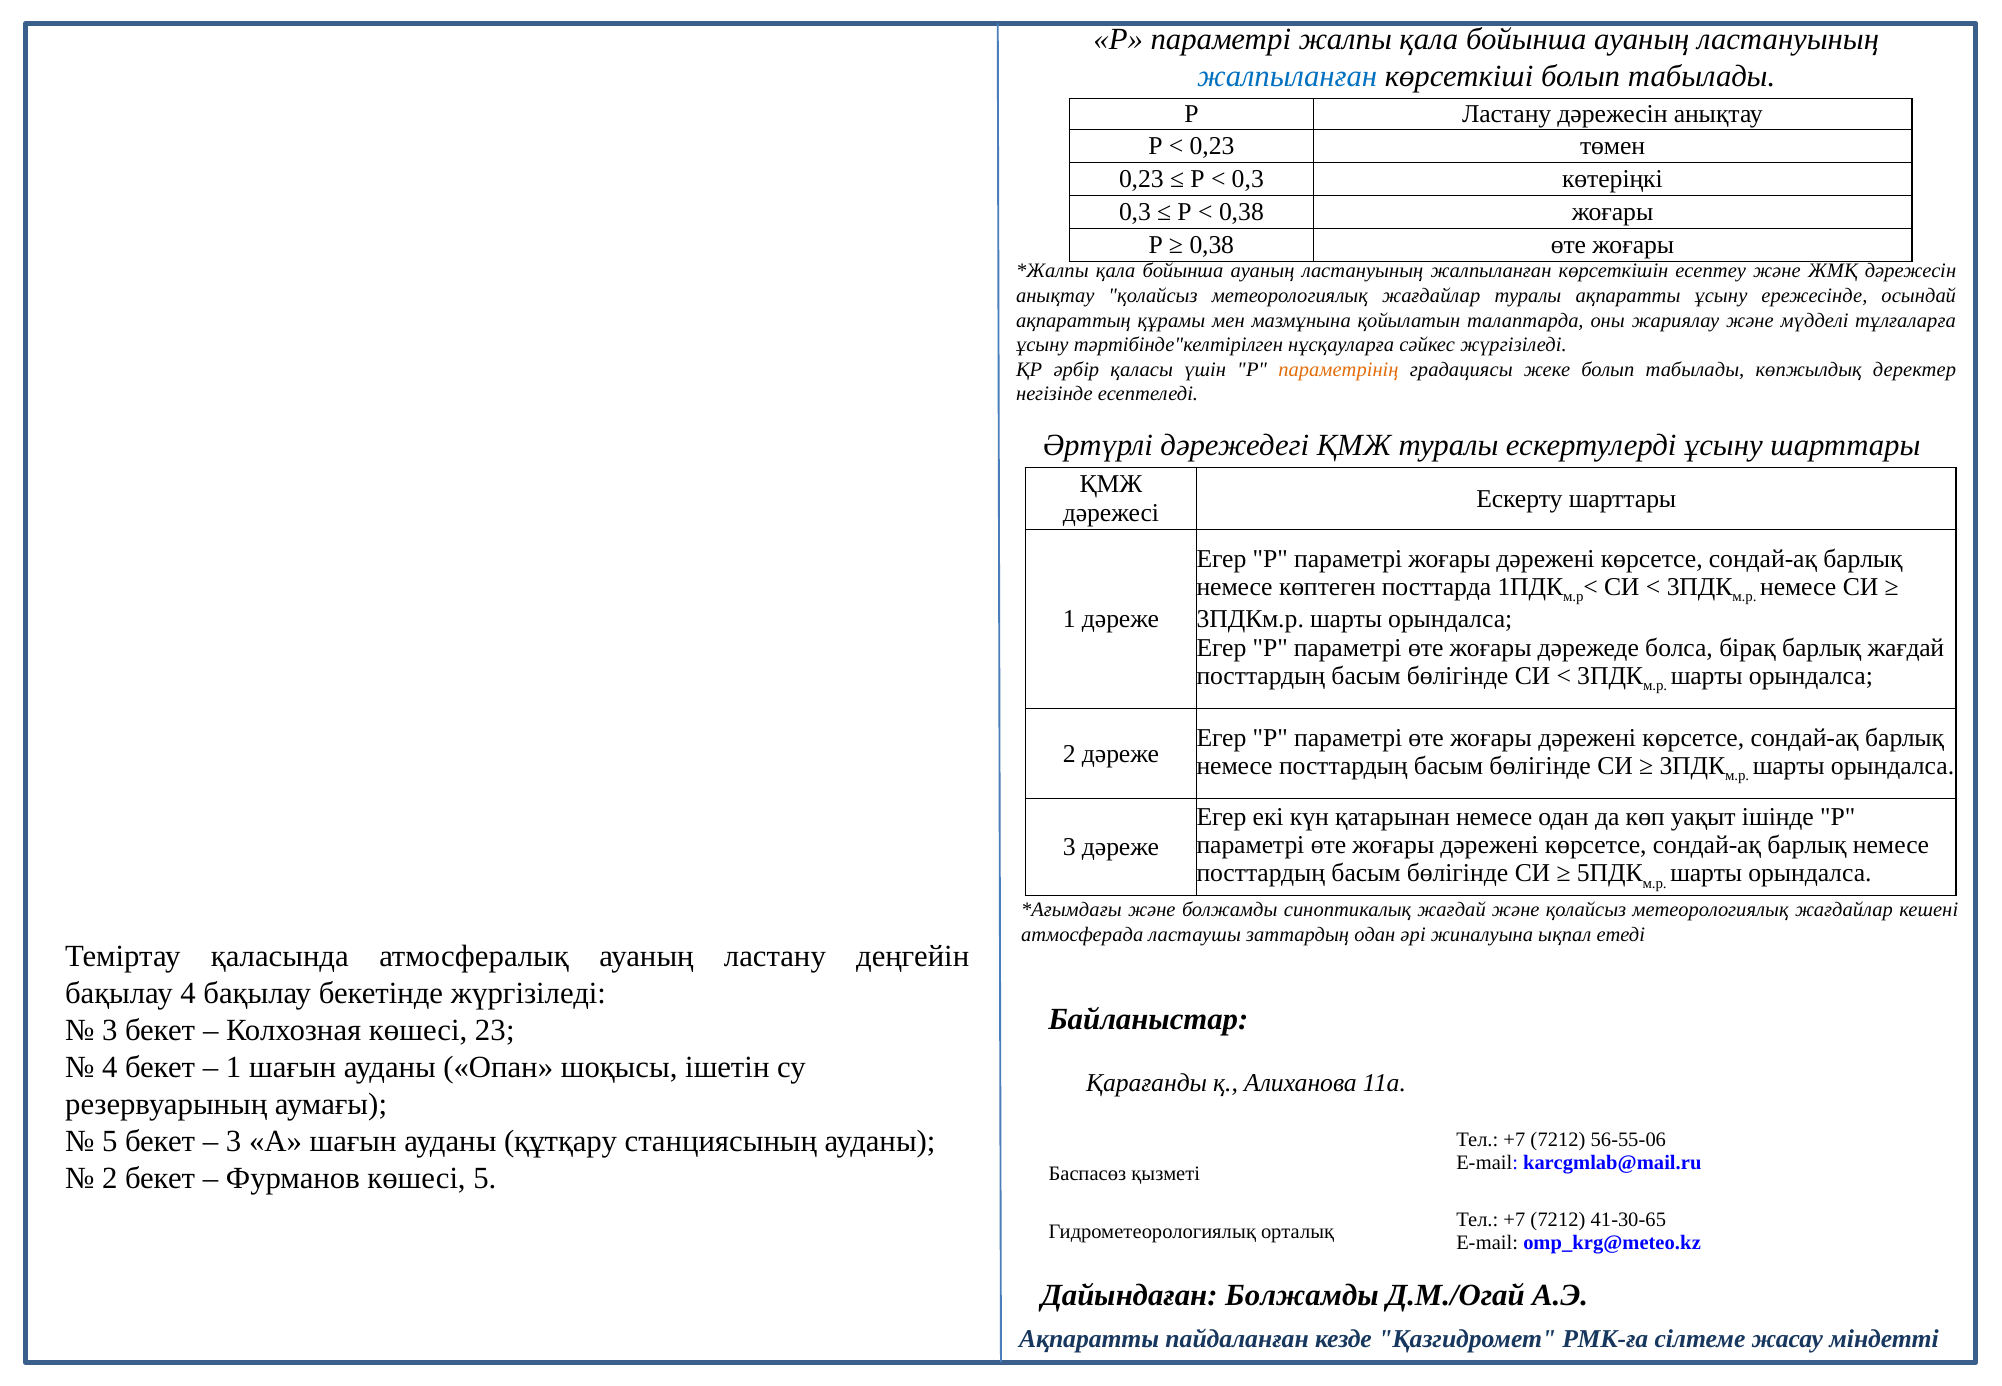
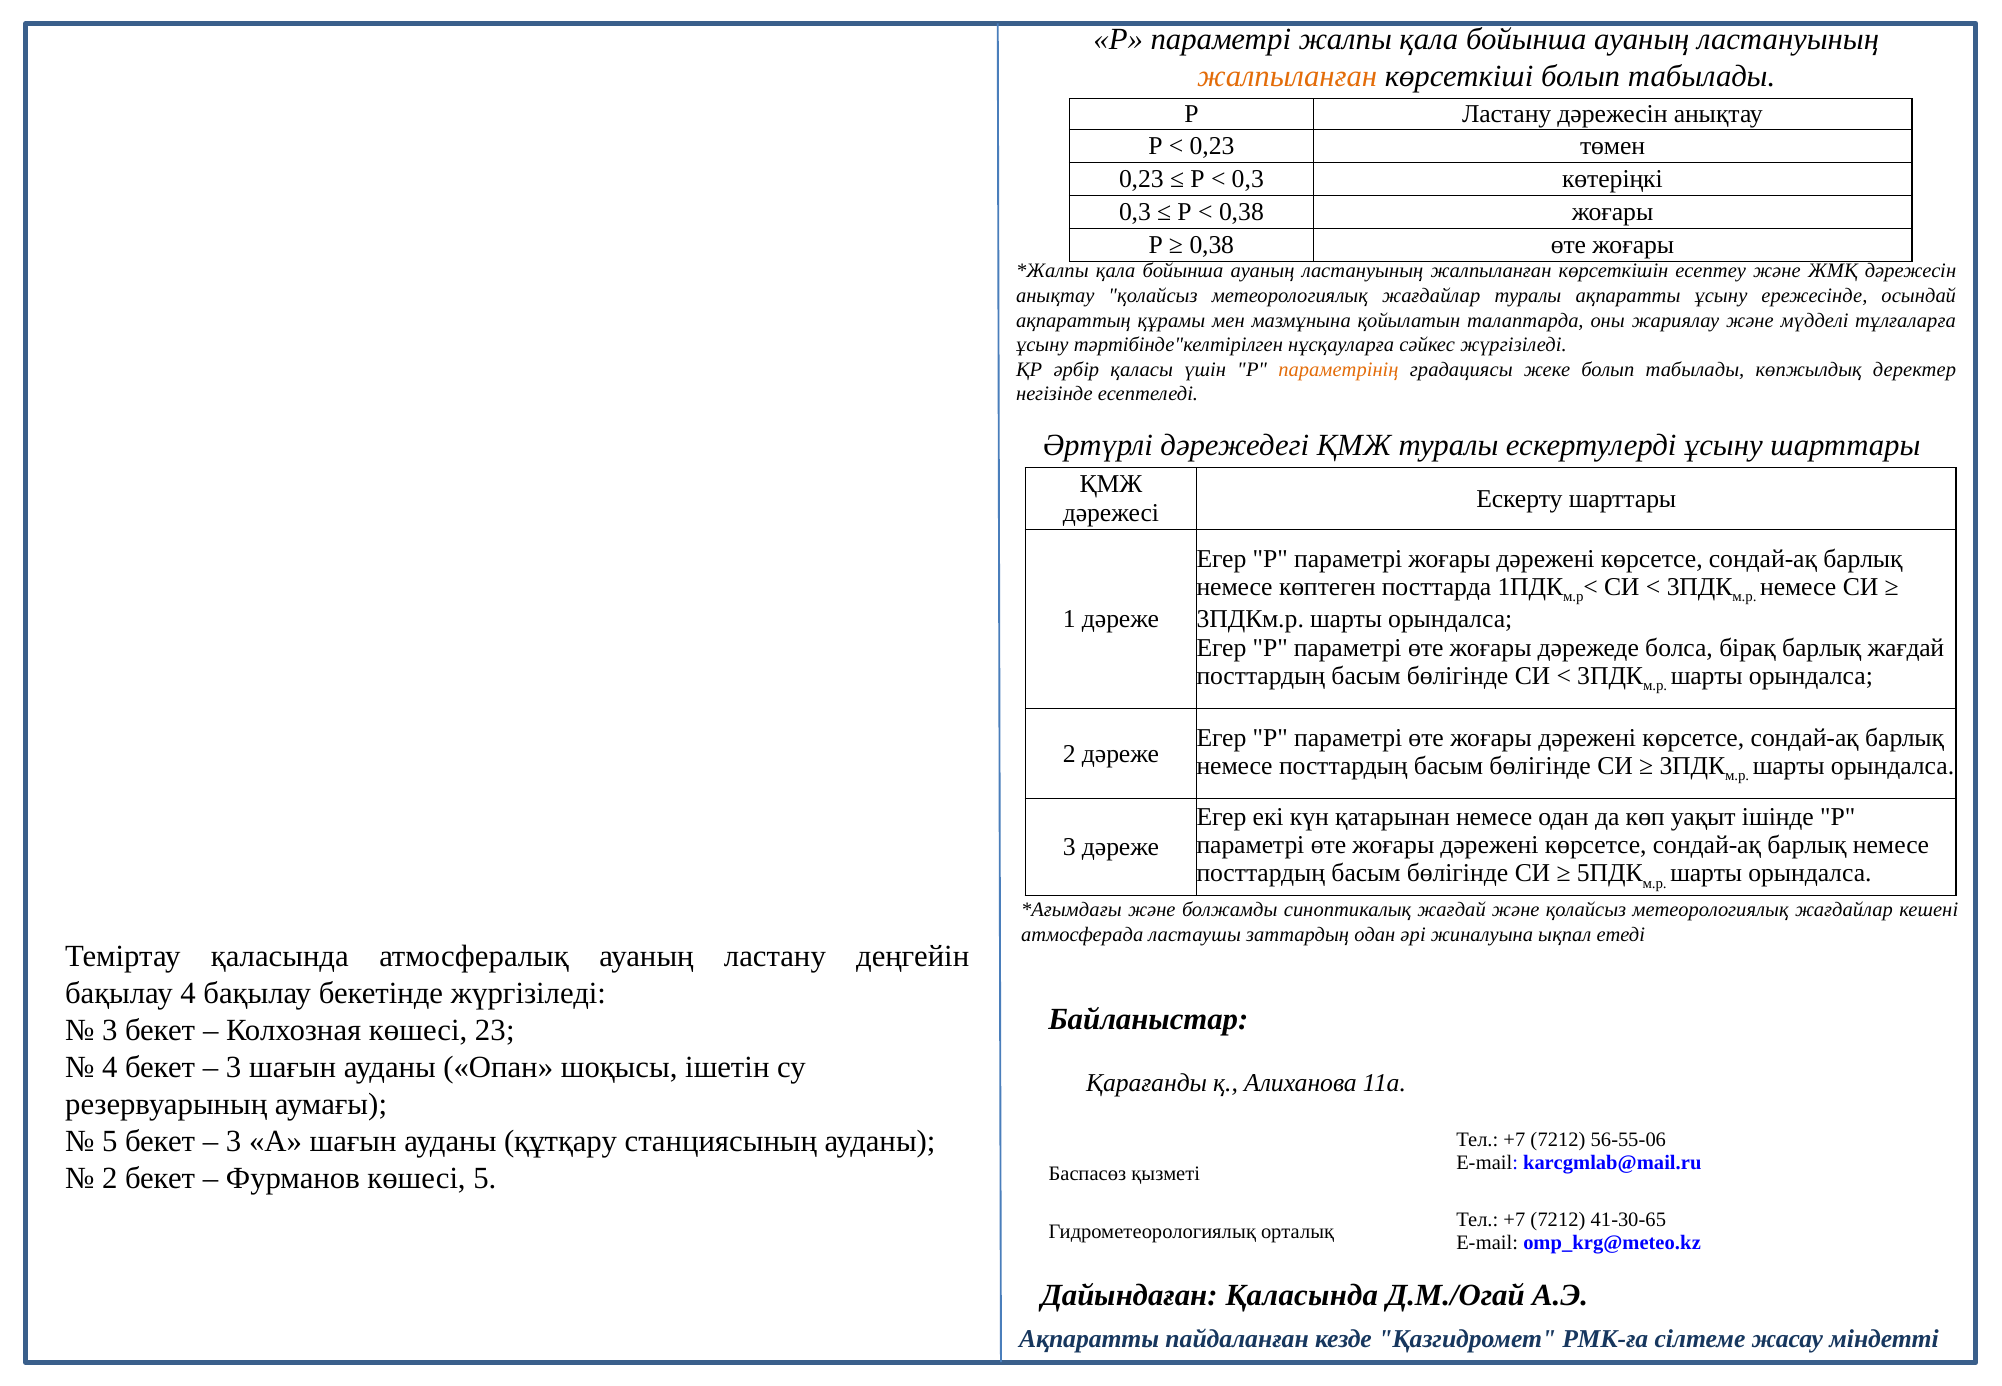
жалпыланған colour: blue -> orange (1287, 76)
1: 1 -> 3 (234, 1068)
Дайындаған Болжамды: Болжамды -> Қаласында (1302, 1296)
